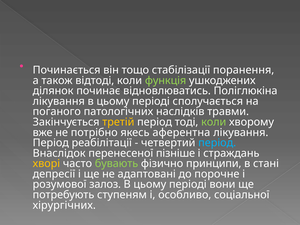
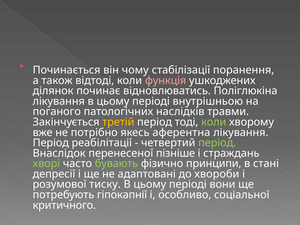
тощо: тощо -> чому (135, 70)
функція colour: light green -> pink (166, 80)
сполучається: сполучається -> внутрішньою (208, 101)
період colour: light blue -> light green (217, 143)
хворі colour: yellow -> light green (46, 164)
порочне: порочне -> хвороби (217, 174)
залоз: залоз -> тиску (105, 184)
ступеням: ступеням -> гіпокапнії (122, 195)
хірургічних: хірургічних -> критичного (64, 205)
